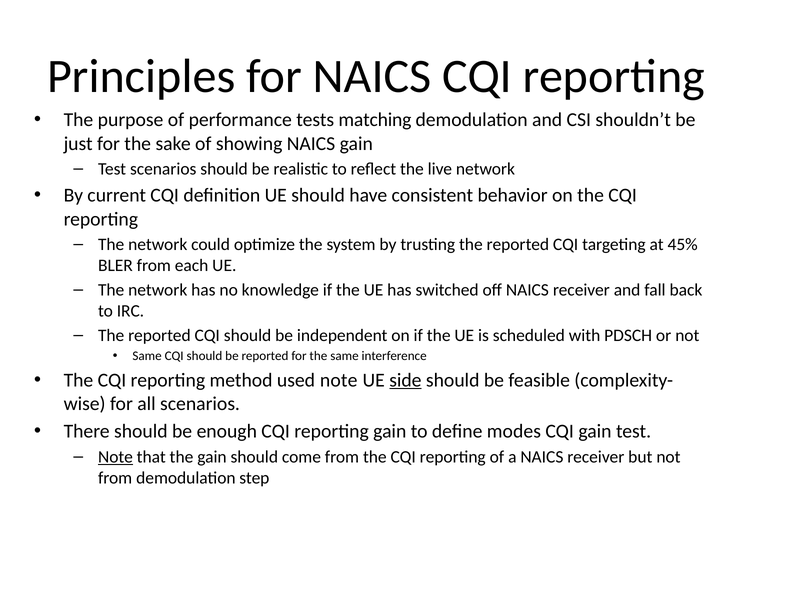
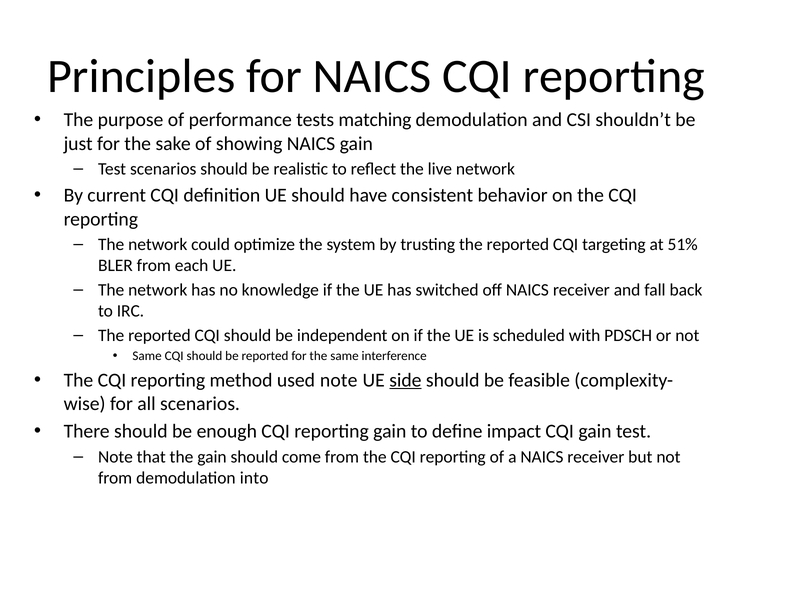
45%: 45% -> 51% (683, 245)
modes: modes -> impact (514, 432)
Note underline: present -> none (115, 457)
step: step -> into (254, 478)
